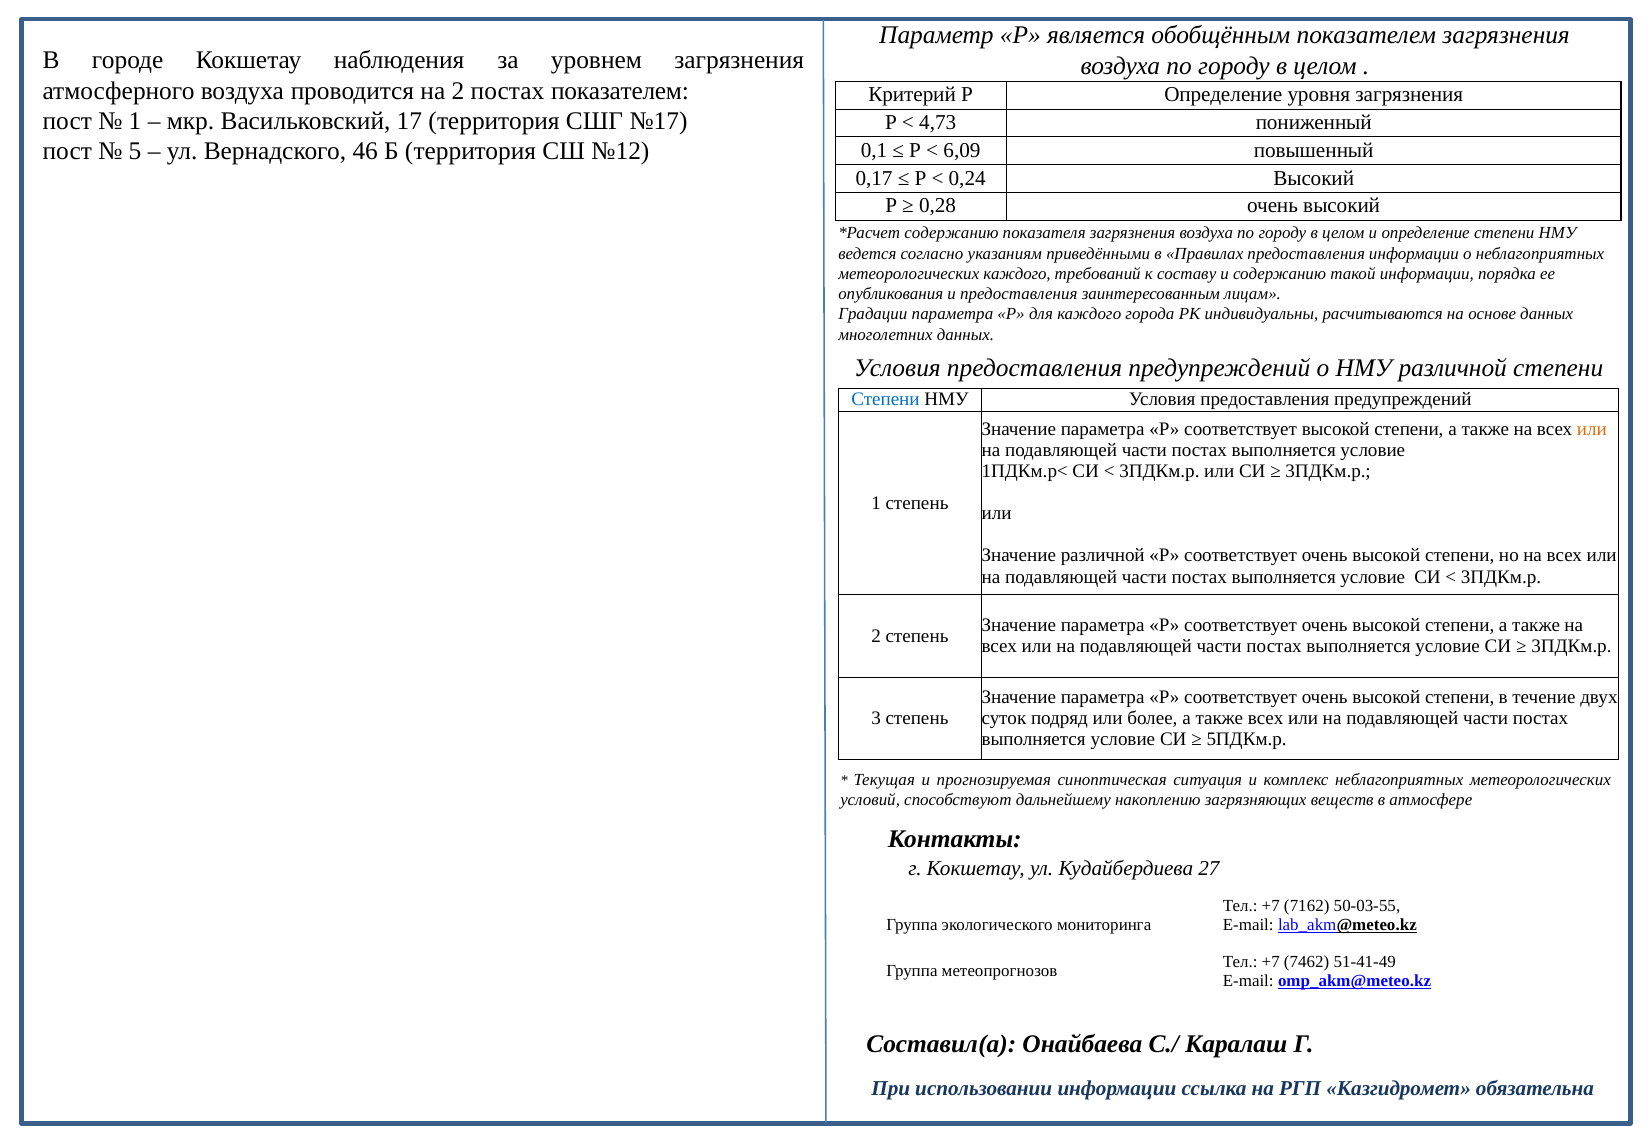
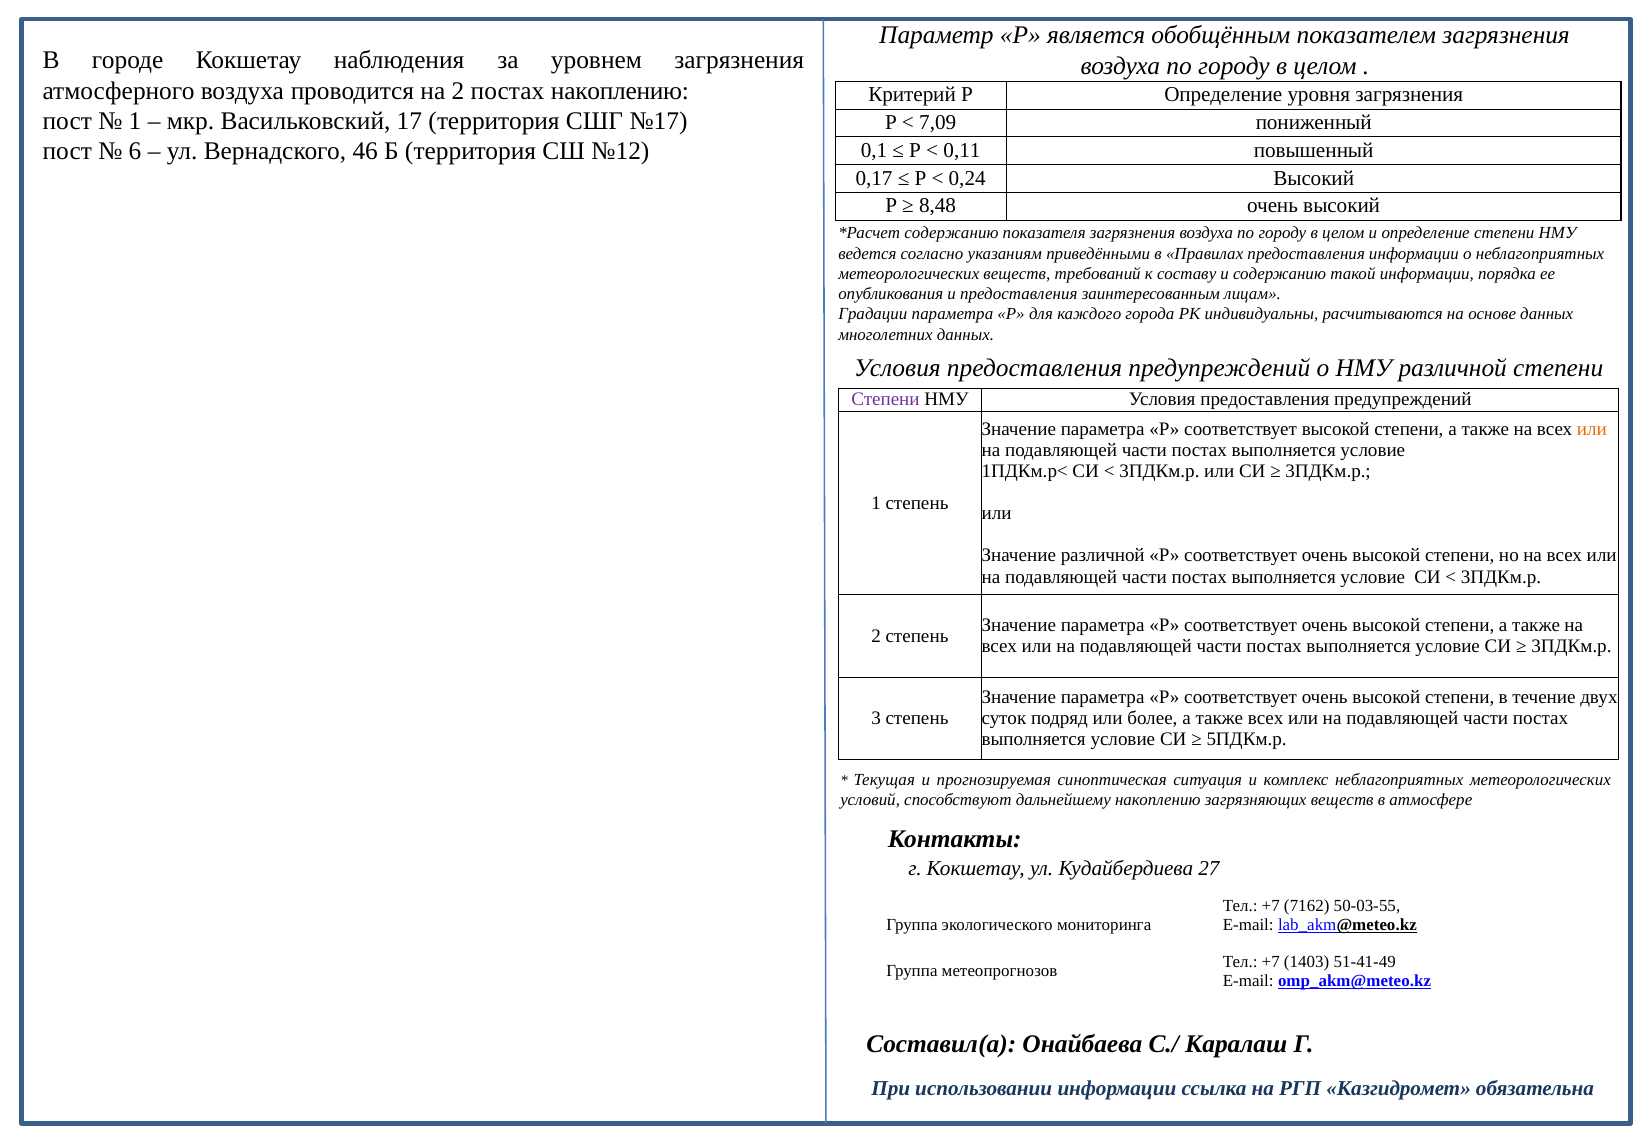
постах показателем: показателем -> накоплению (620, 91)
4,73: 4,73 -> 7,09 (938, 123)
5: 5 -> 6 (135, 152)
6,09: 6,09 -> 0,11 (962, 150)
0,28: 0,28 -> 8,48 (938, 206)
метеорологических каждого: каждого -> веществ (1017, 274)
Степени colour: blue -> purple (885, 400)
7462: 7462 -> 1403 (1307, 962)
